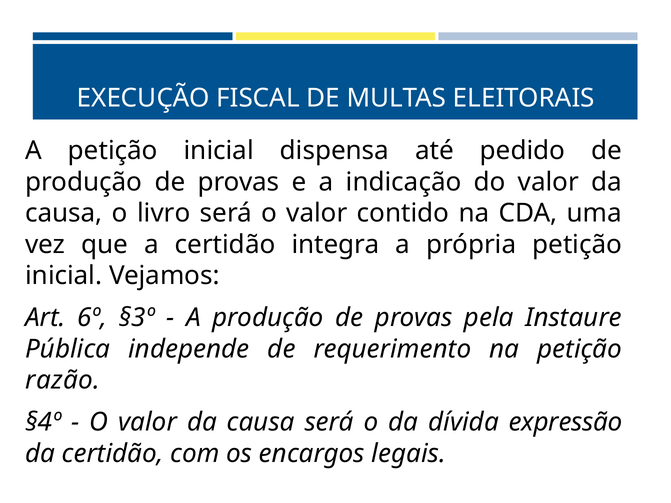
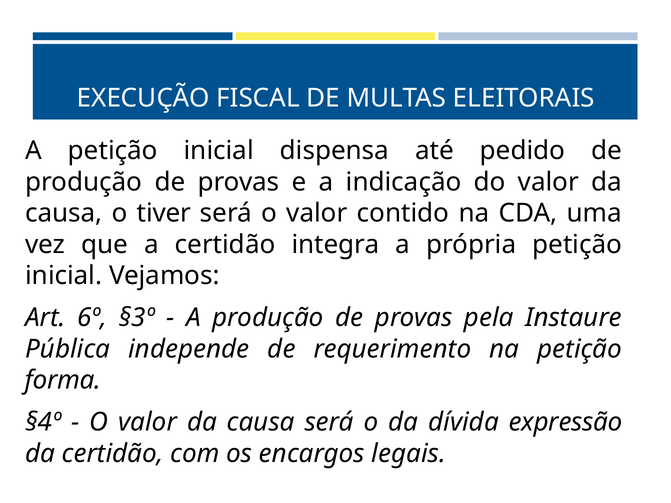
livro: livro -> tiver (164, 213)
razão: razão -> forma (63, 380)
